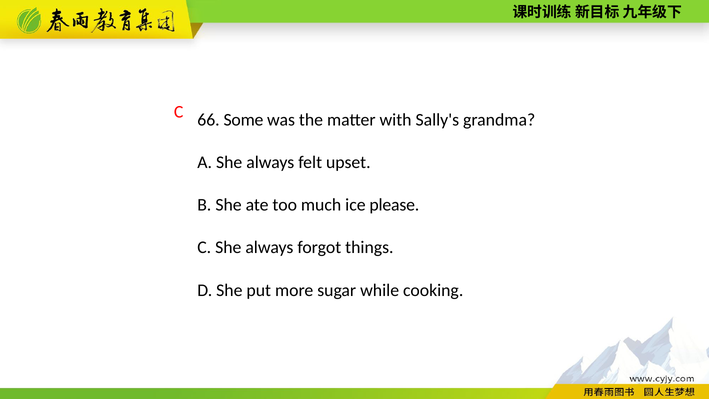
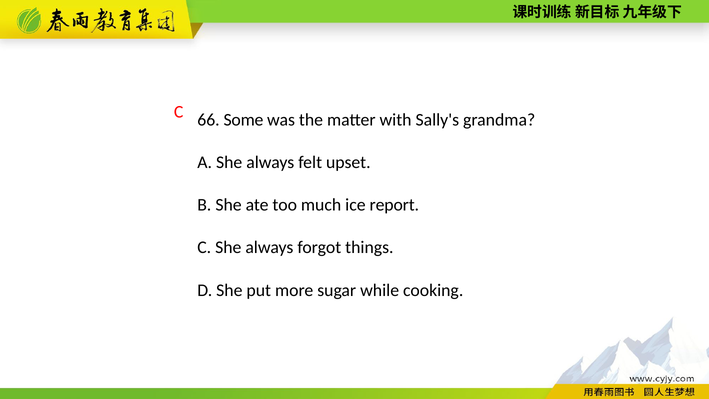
please: please -> report (394, 205)
